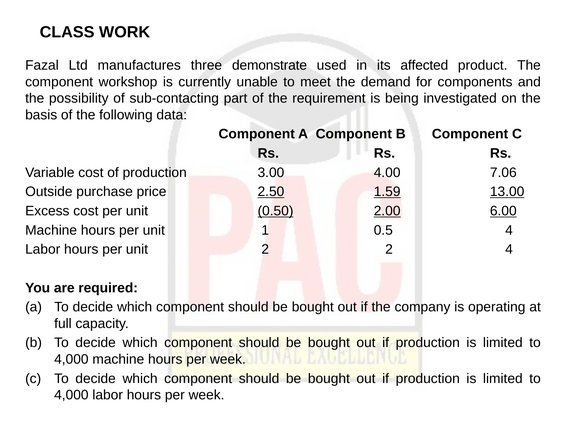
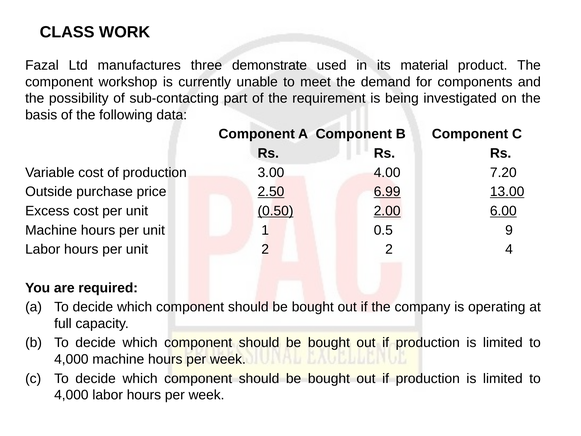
affected: affected -> material (424, 65)
7.06: 7.06 -> 7.20 (503, 172)
1.59: 1.59 -> 6.99 (387, 192)
0.5 4: 4 -> 9 (509, 230)
